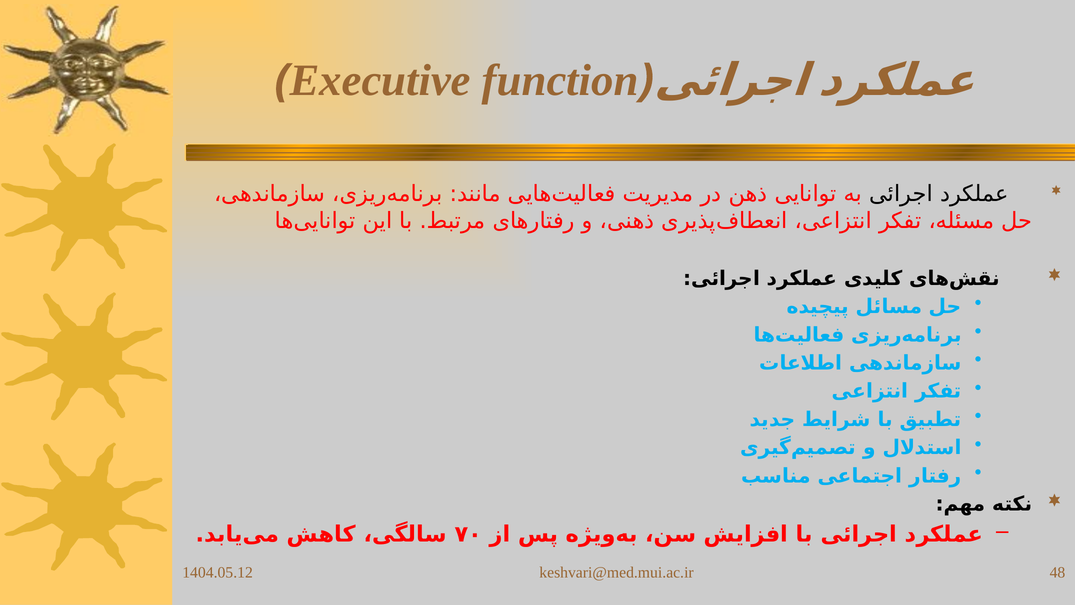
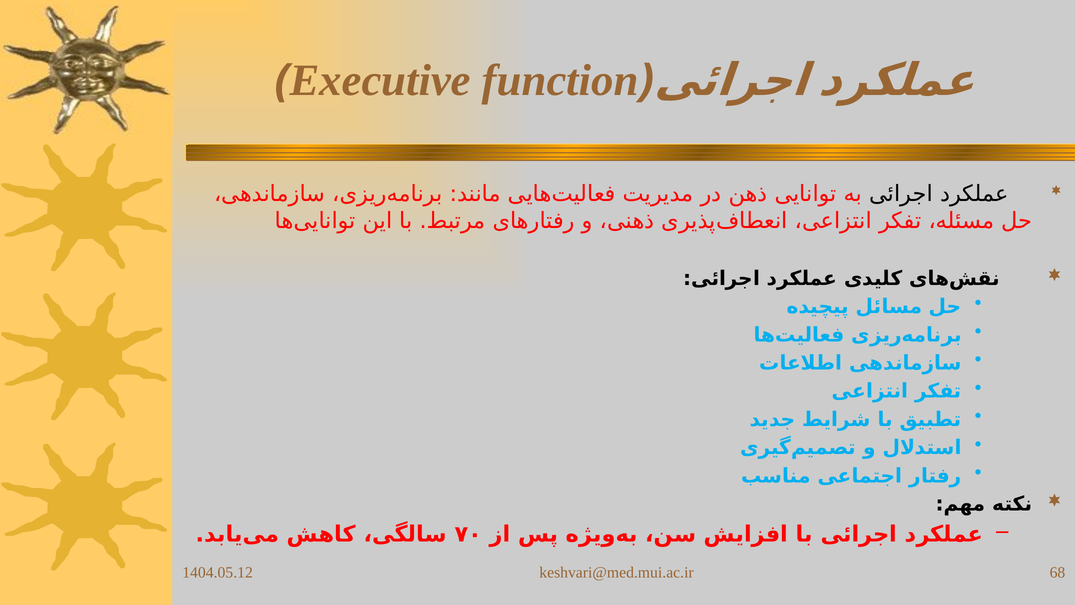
48: 48 -> 68 (1058, 572)
